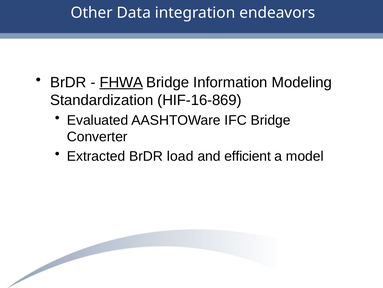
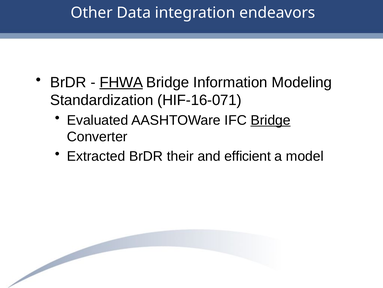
HIF-16-869: HIF-16-869 -> HIF-16-071 (200, 100)
Bridge underline: none -> present (271, 120)
load: load -> their (180, 156)
